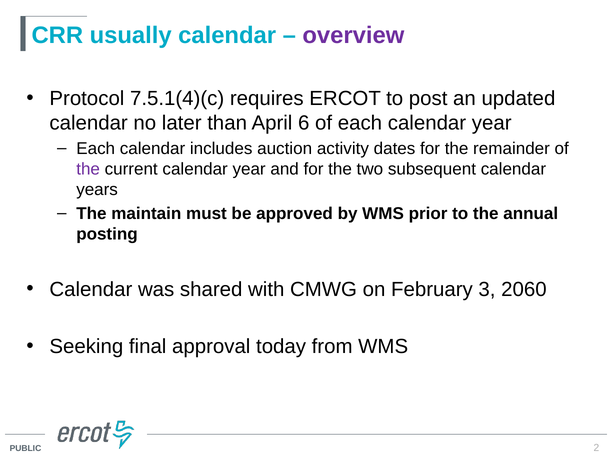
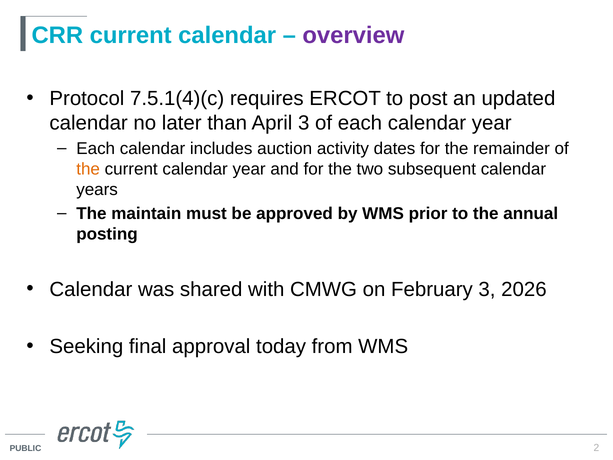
CRR usually: usually -> current (131, 35)
April 6: 6 -> 3 (304, 123)
the colour: purple -> orange (88, 169)
2060: 2060 -> 2026 (524, 289)
